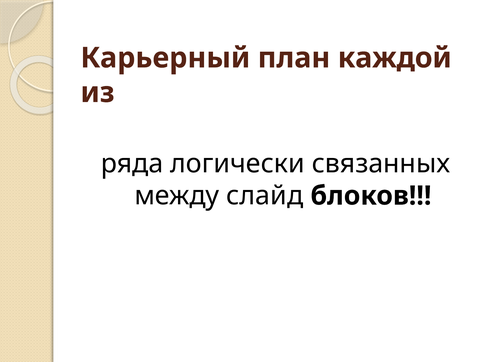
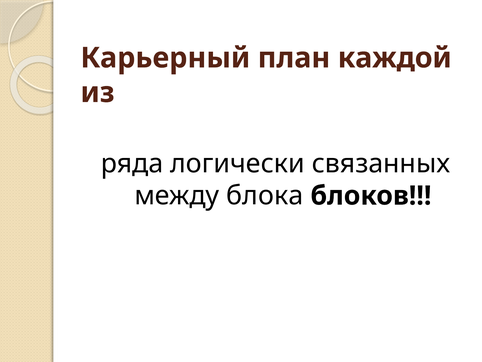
слайд: слайд -> блока (265, 196)
